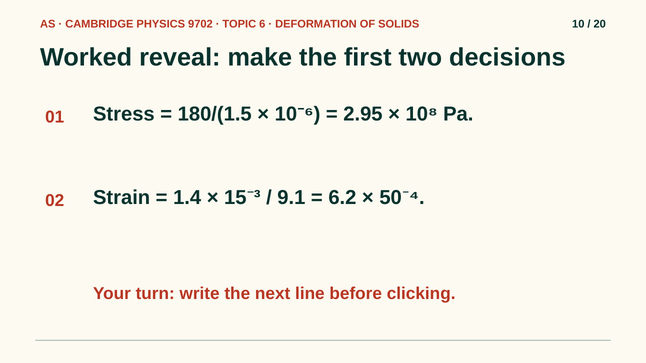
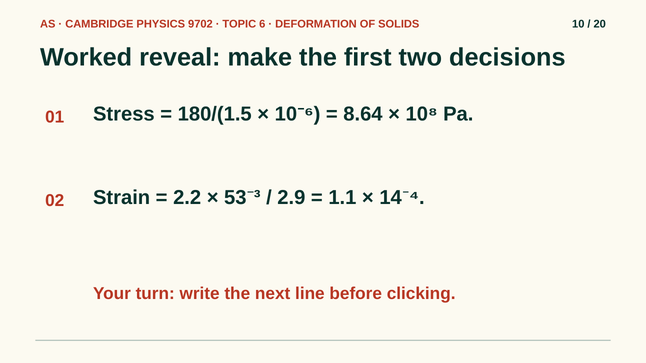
2.95: 2.95 -> 8.64 (363, 114)
1.4: 1.4 -> 2.2 (187, 198)
15: 15 -> 53 (235, 198)
9.1: 9.1 -> 2.9 (291, 198)
6.2: 6.2 -> 1.1 (342, 198)
50: 50 -> 14 (391, 198)
